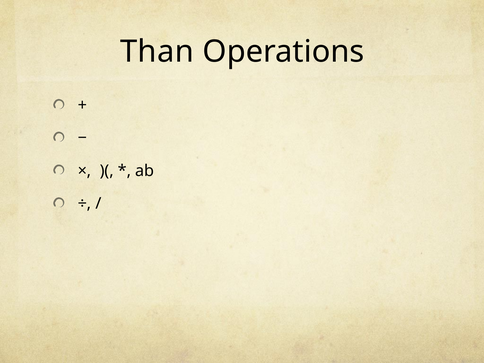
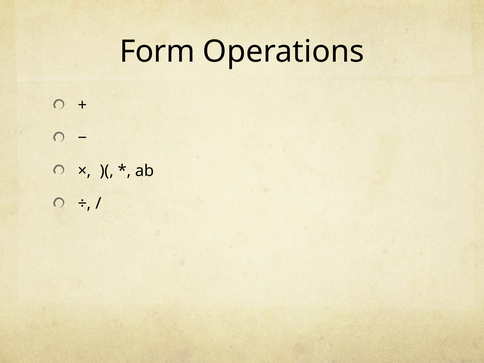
Than: Than -> Form (157, 52)
